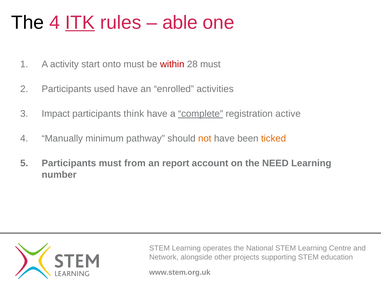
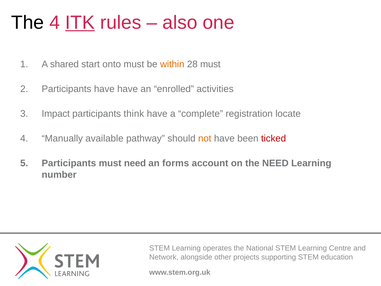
able: able -> also (180, 22)
activity: activity -> shared (64, 64)
within colour: red -> orange (172, 64)
Participants used: used -> have (104, 89)
complete underline: present -> none (201, 114)
active: active -> locate (288, 114)
minimum: minimum -> available (104, 138)
ticked colour: orange -> red (274, 138)
must from: from -> need (135, 163)
report: report -> forms (176, 163)
